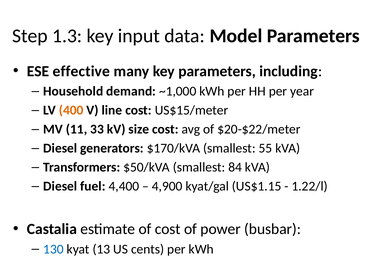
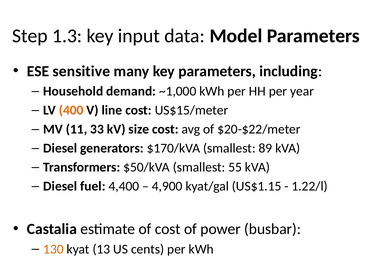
effective: effective -> sensitive (81, 71)
55: 55 -> 89 (265, 148)
84: 84 -> 55 (235, 167)
130 colour: blue -> orange (53, 249)
